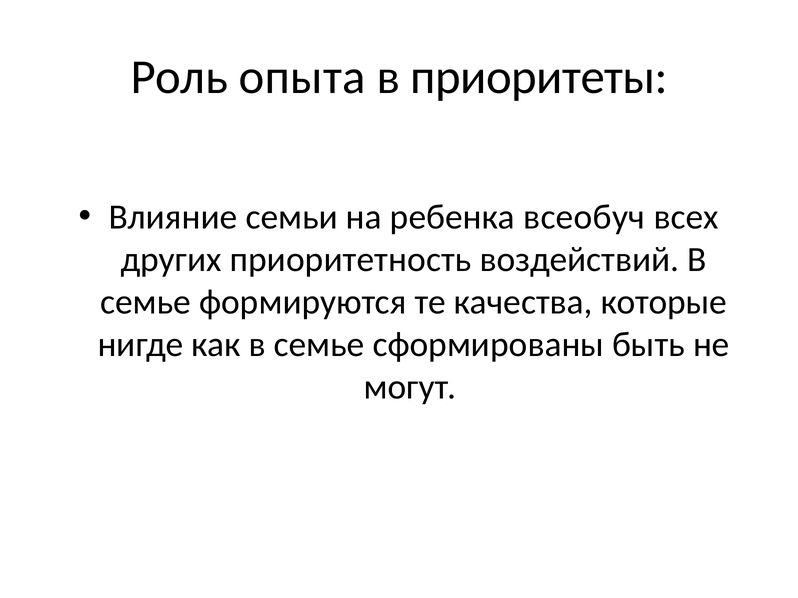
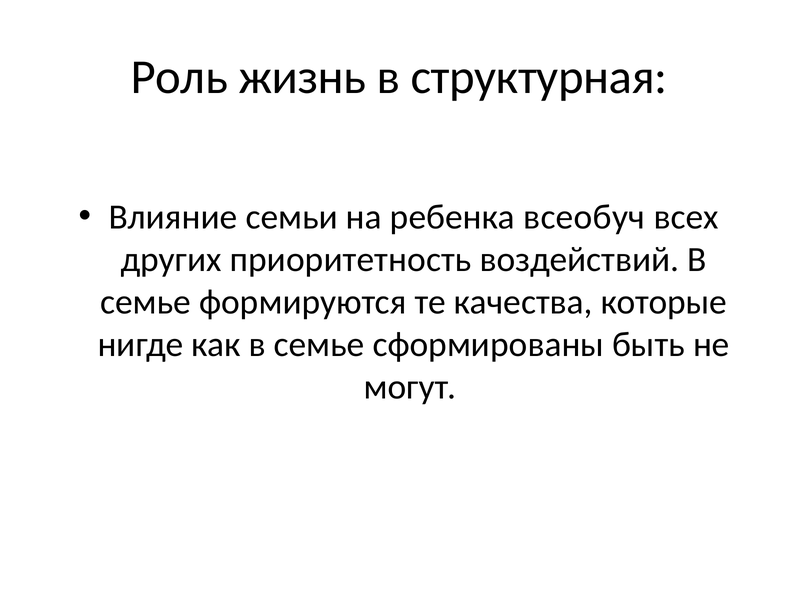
опыта: опыта -> жизнь (303, 77)
приоритеты: приоритеты -> структурная (539, 77)
